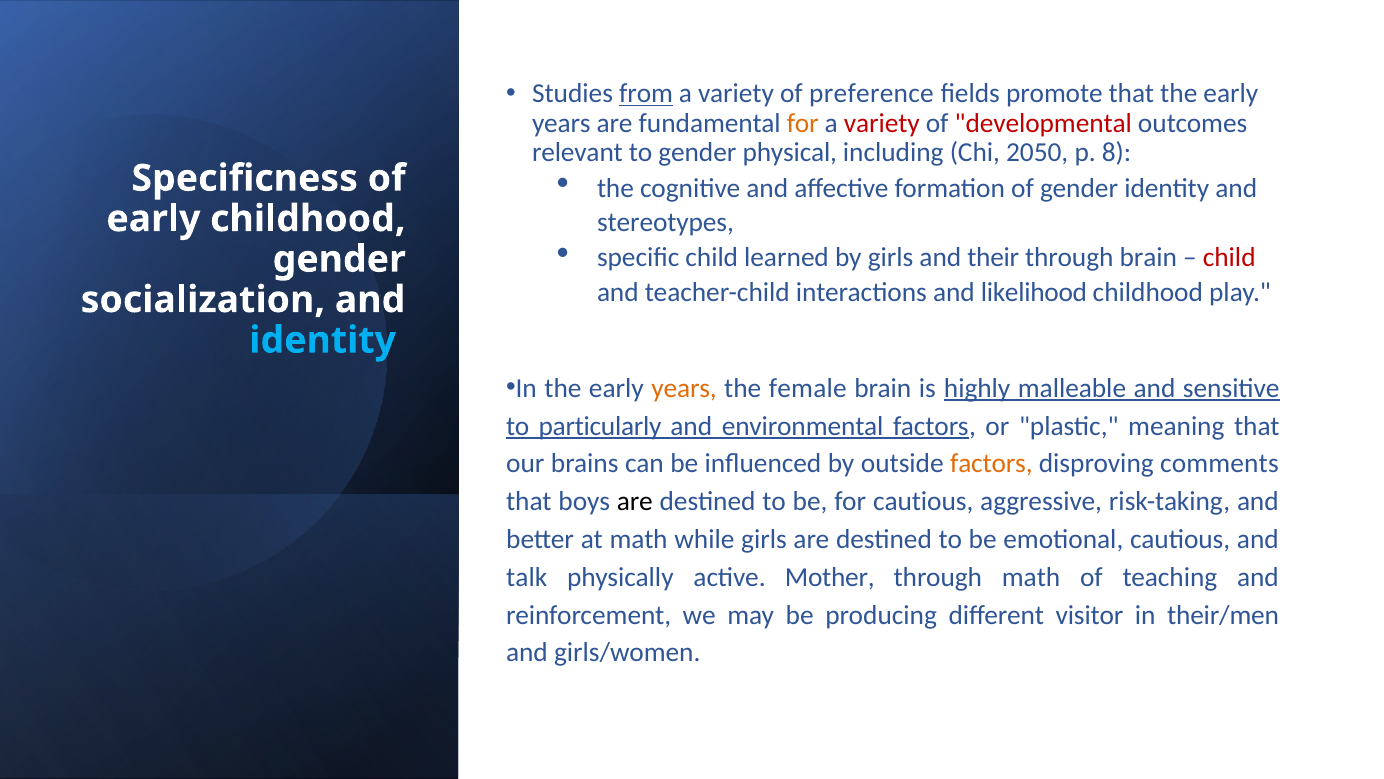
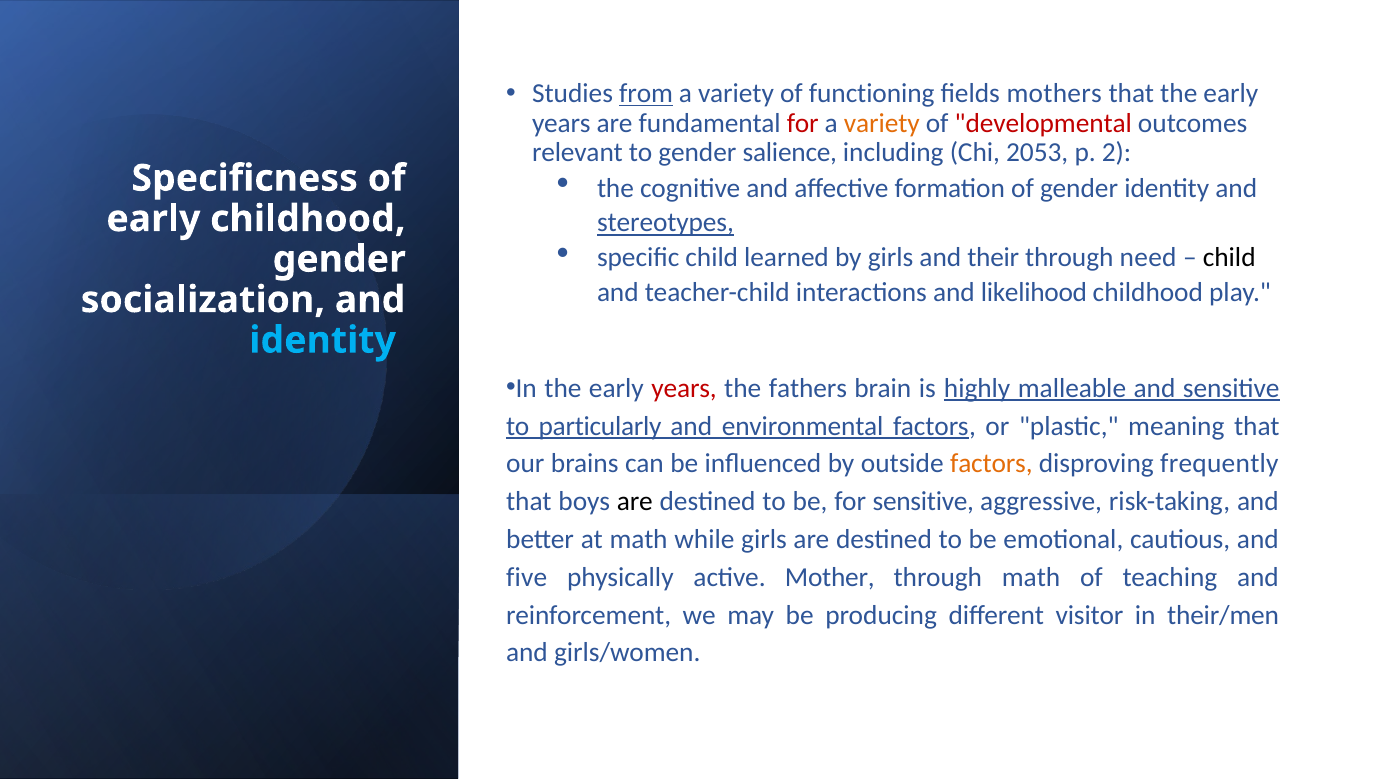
preference: preference -> functioning (872, 93)
promote: promote -> mothers (1054, 93)
for colour: orange -> red (803, 123)
variety colour: red -> orange (882, 123)
physical: physical -> salience (790, 153)
2050: 2050 -> 2053 (1037, 153)
8: 8 -> 2 (1117, 153)
stereotypes underline: none -> present (665, 223)
through brain: brain -> need (1148, 258)
child colour: red -> black (1229, 258)
years colour: orange -> red (684, 388)
female: female -> fathers (808, 388)
comments: comments -> frequently (1219, 464)
for cautious: cautious -> sensitive (923, 501)
talk: talk -> five (527, 577)
